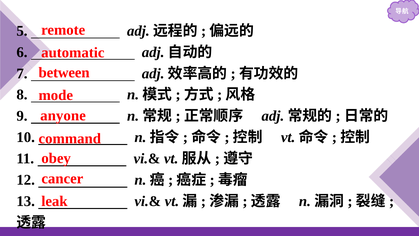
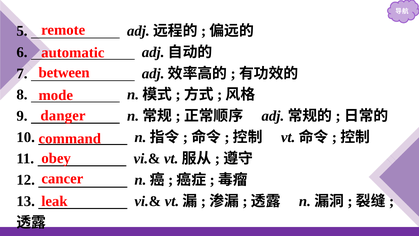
anyone: anyone -> danger (63, 115)
